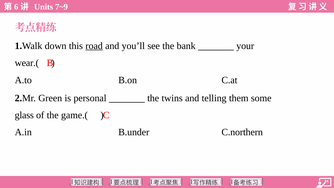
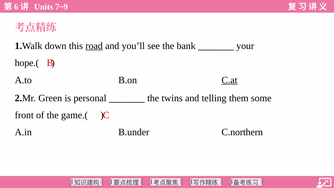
wear.(: wear.( -> hope.( (27, 63)
C.at underline: none -> present (229, 80)
glass: glass -> front (24, 115)
